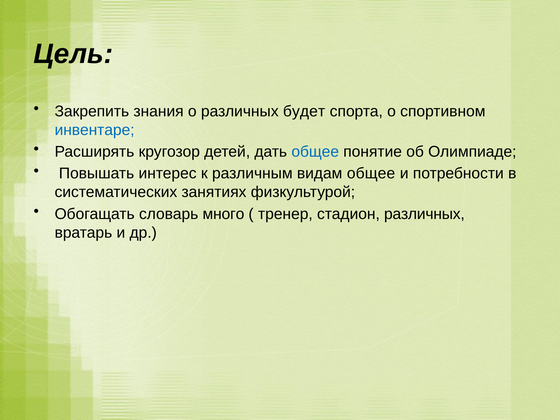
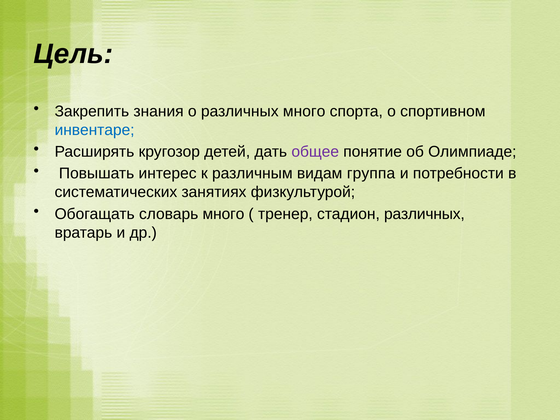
различных будет: будет -> много (304, 111)
общее colour: blue -> purple (315, 152)
видам общее: общее -> группа (371, 173)
